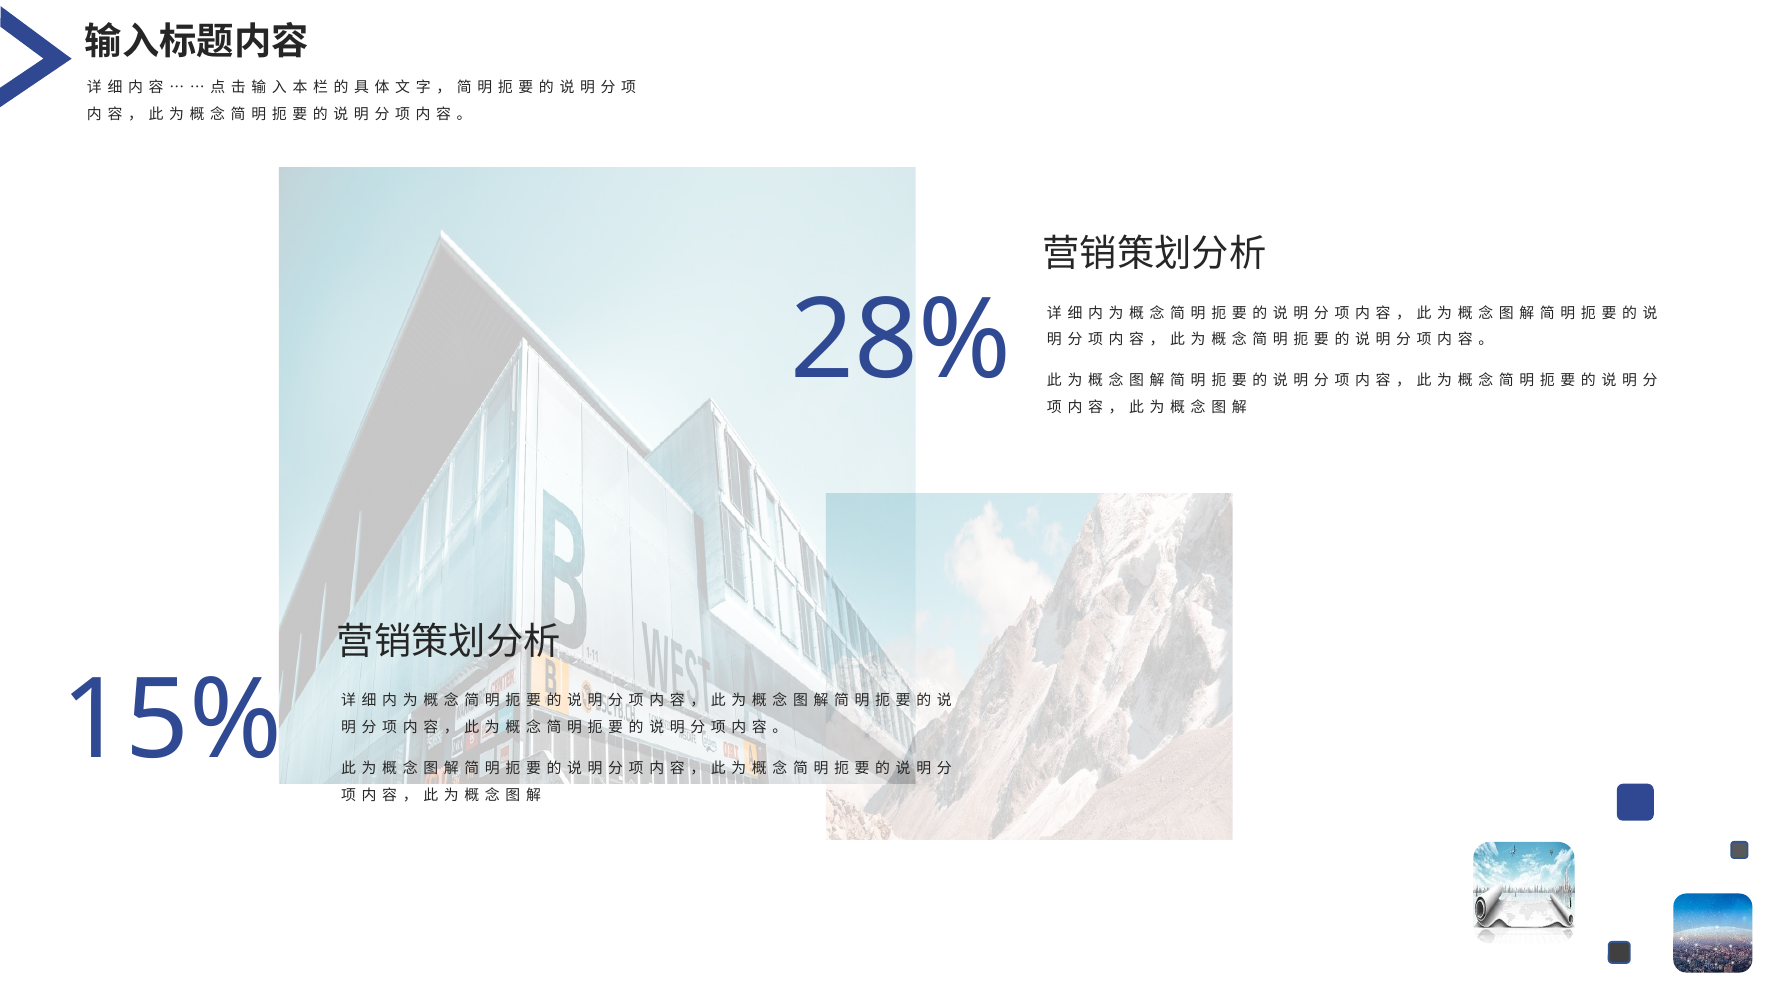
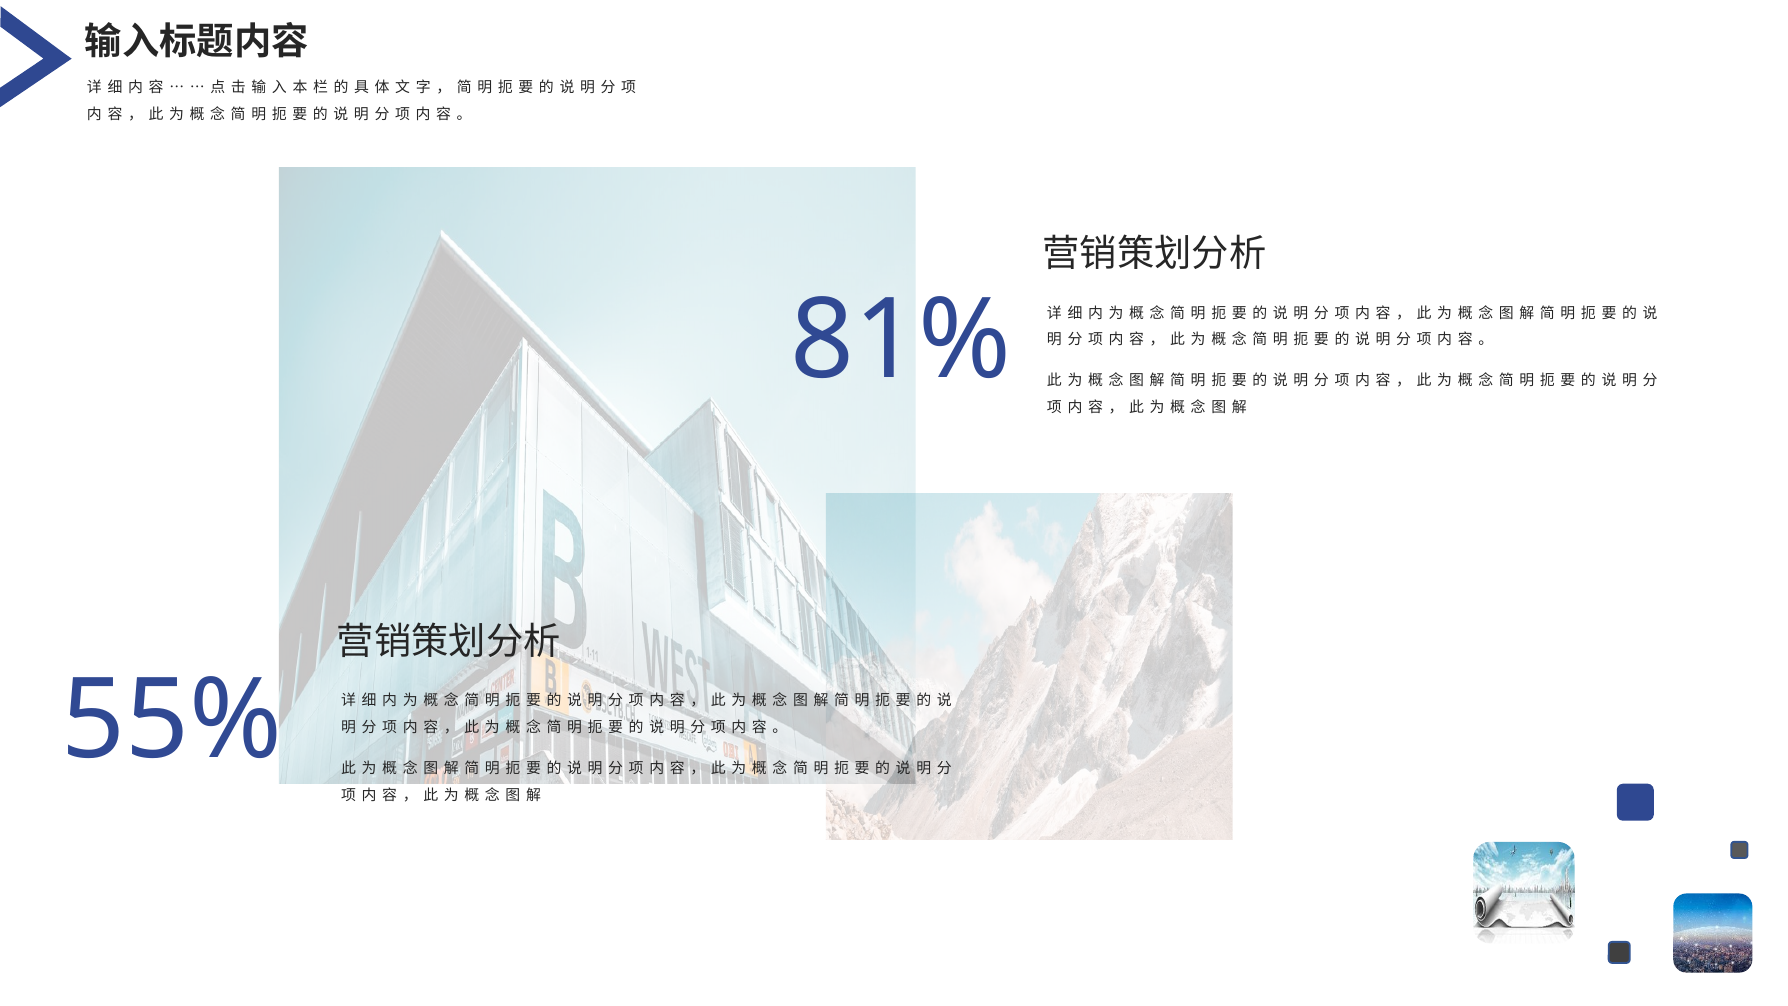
28%: 28% -> 81% (901, 340)
15%: 15% -> 55% (172, 721)
